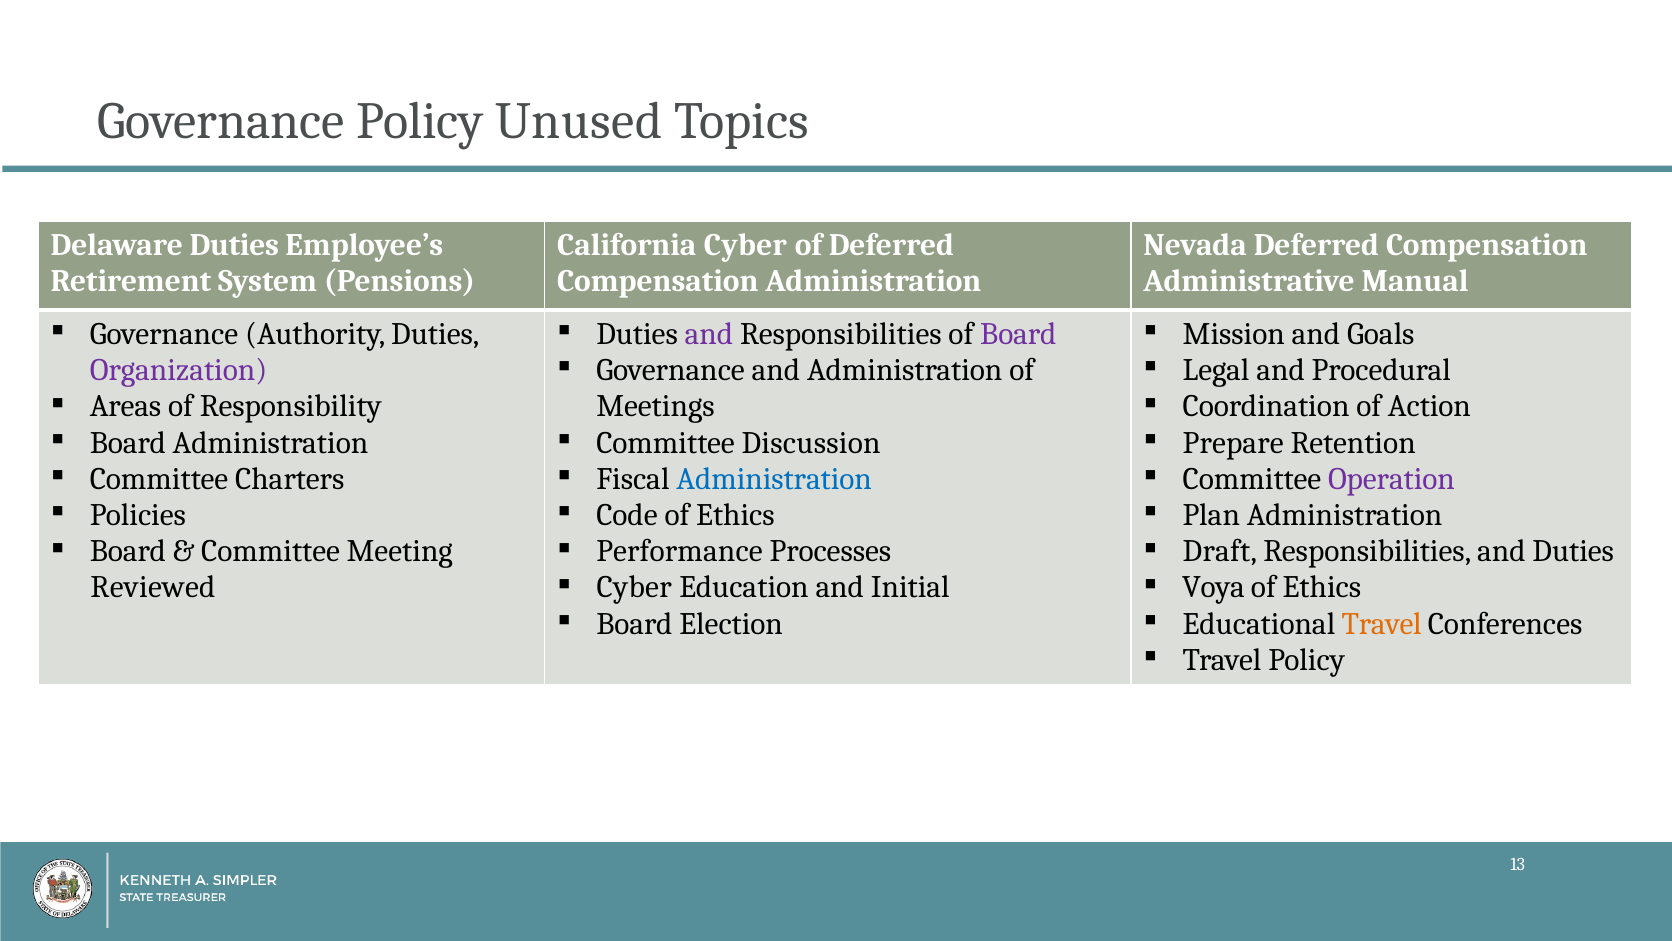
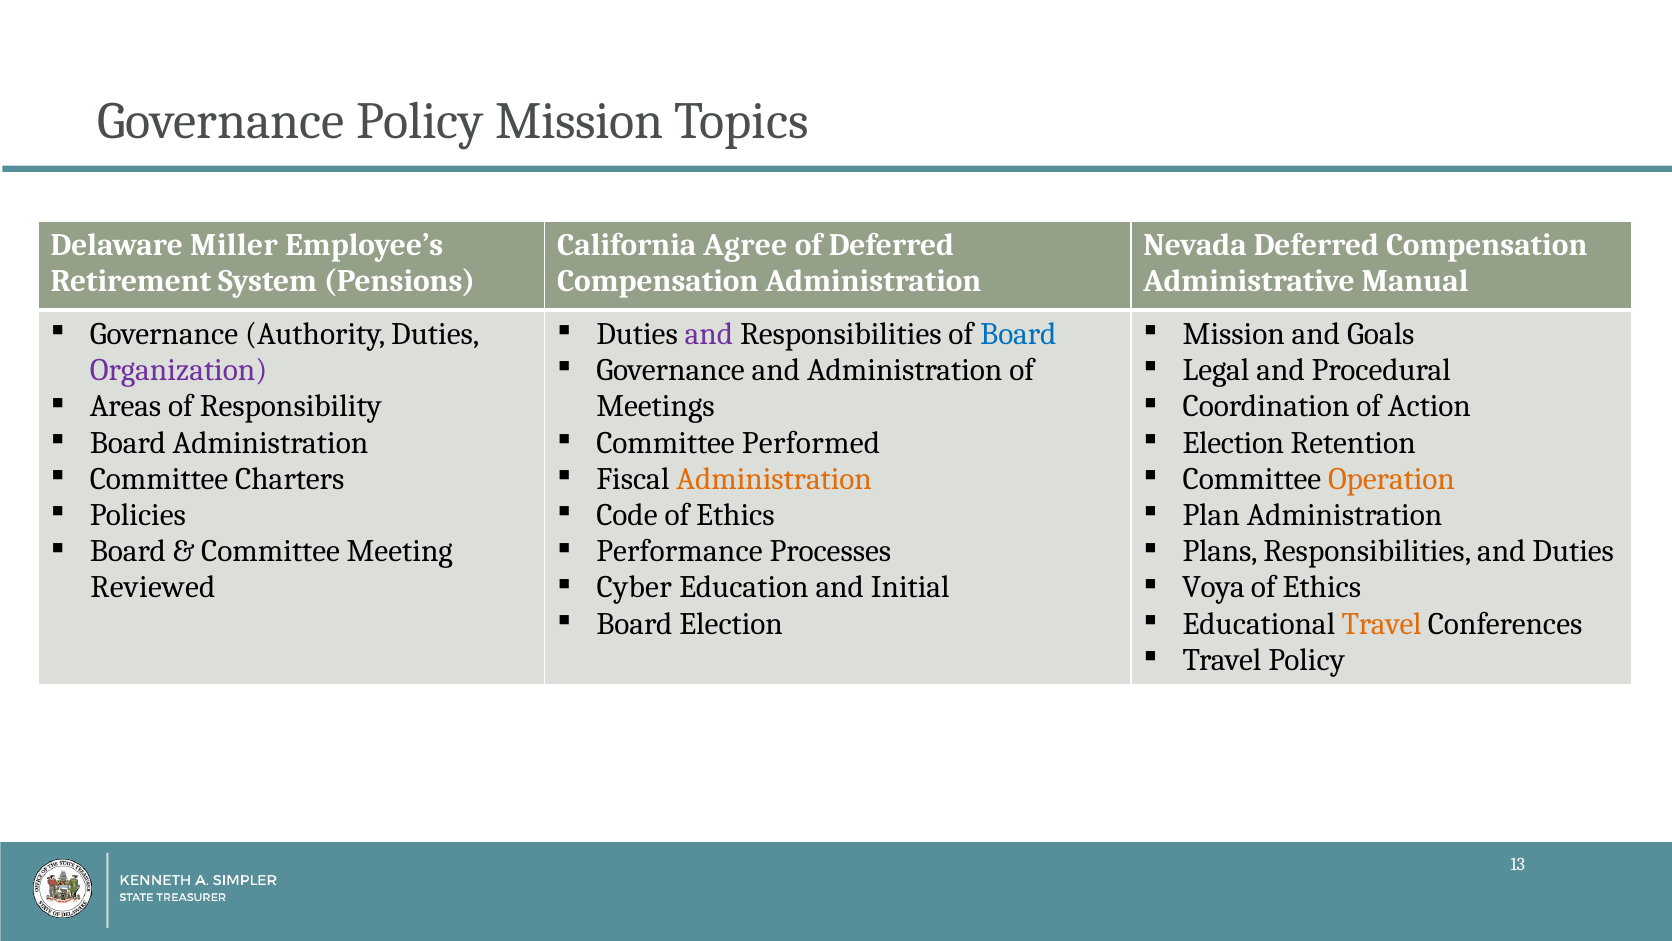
Policy Unused: Unused -> Mission (579, 121)
Delaware Duties: Duties -> Miller (234, 245)
California Cyber: Cyber -> Agree (745, 245)
Board colour: purple -> blue (1018, 334)
Discussion: Discussion -> Performed (811, 443)
Prepare: Prepare -> Election (1233, 443)
Administration colour: blue -> orange (774, 479)
Operation colour: purple -> orange (1391, 479)
Draft: Draft -> Plans (1220, 551)
